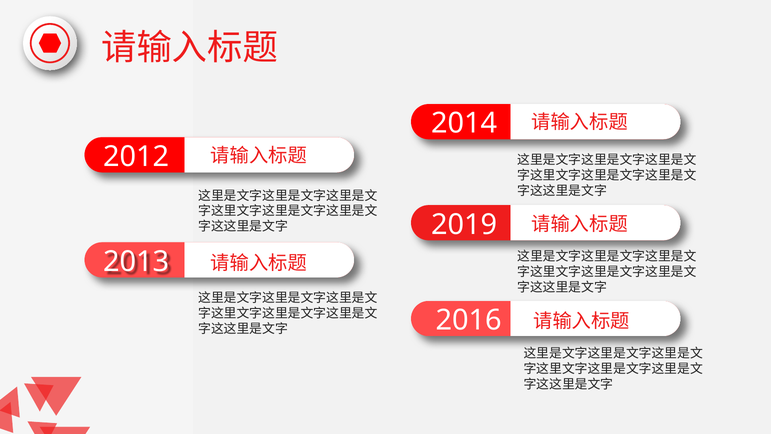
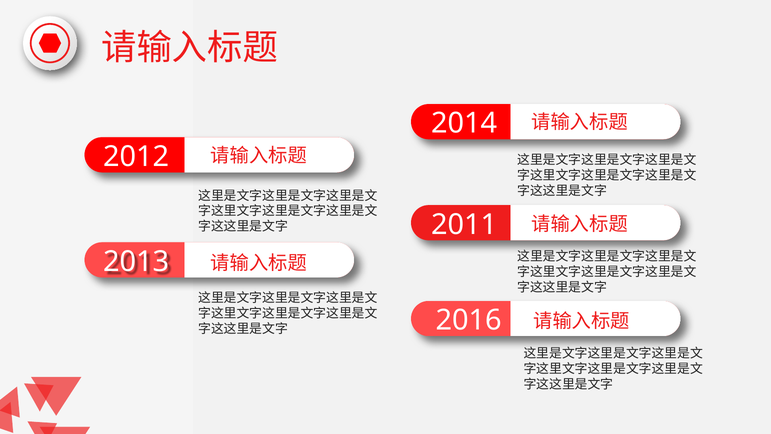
2019: 2019 -> 2011 (464, 224)
